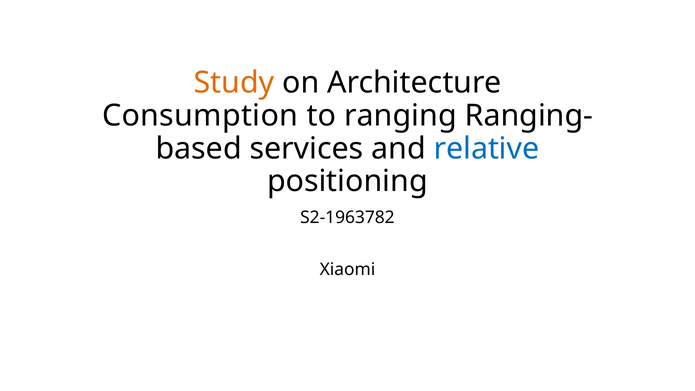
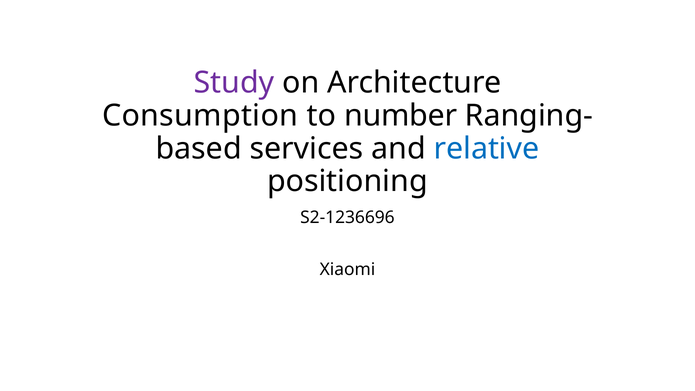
Study colour: orange -> purple (234, 83)
ranging: ranging -> number (401, 116)
S2-1963782: S2-1963782 -> S2-1236696 (347, 217)
